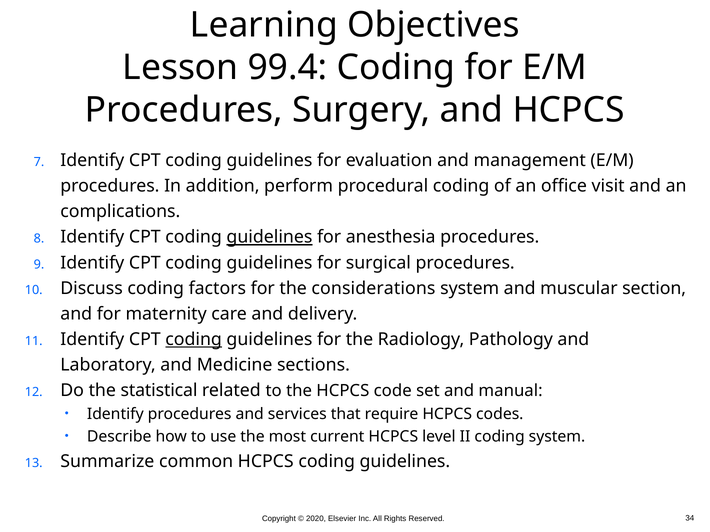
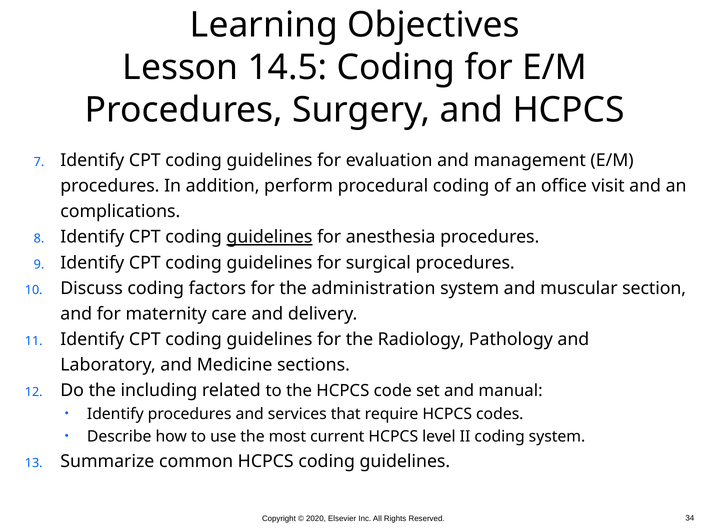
99.4: 99.4 -> 14.5 (288, 68)
considerations: considerations -> administration (373, 288)
coding underline: present -> none (194, 340)
statistical: statistical -> including (159, 391)
